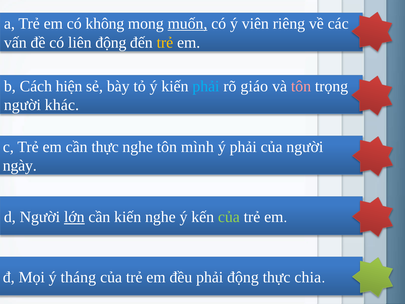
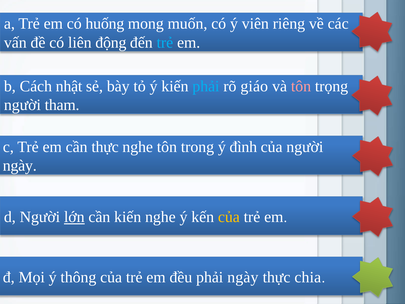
không: không -> huống (105, 24)
muốn underline: present -> none (187, 24)
trẻ colour: yellow -> light blue (165, 42)
hiện: hiện -> nhật (69, 86)
khác: khác -> tham (62, 105)
mình: mình -> trong (197, 147)
ý phải: phải -> đình (243, 147)
của colour: light green -> yellow (229, 217)
tháng: tháng -> thông (78, 277)
phải động: động -> ngày (243, 277)
